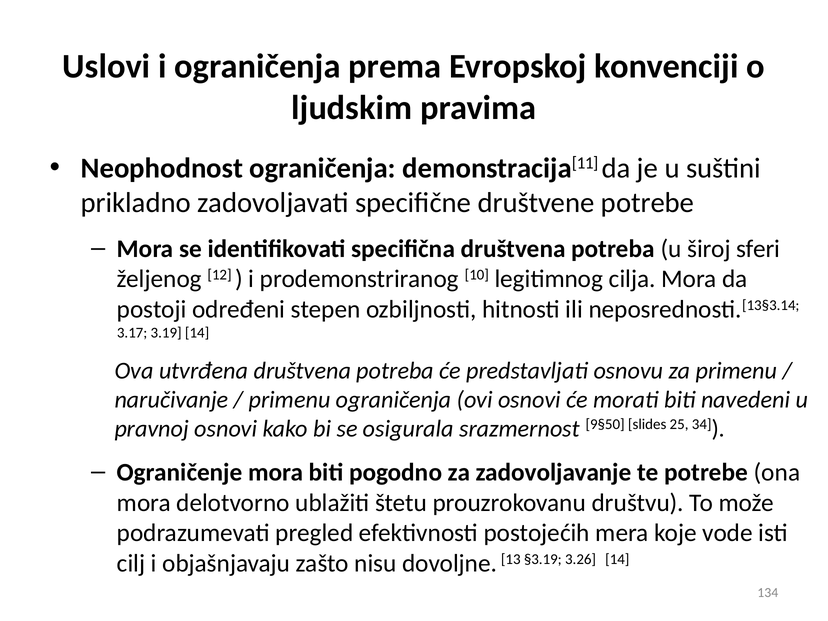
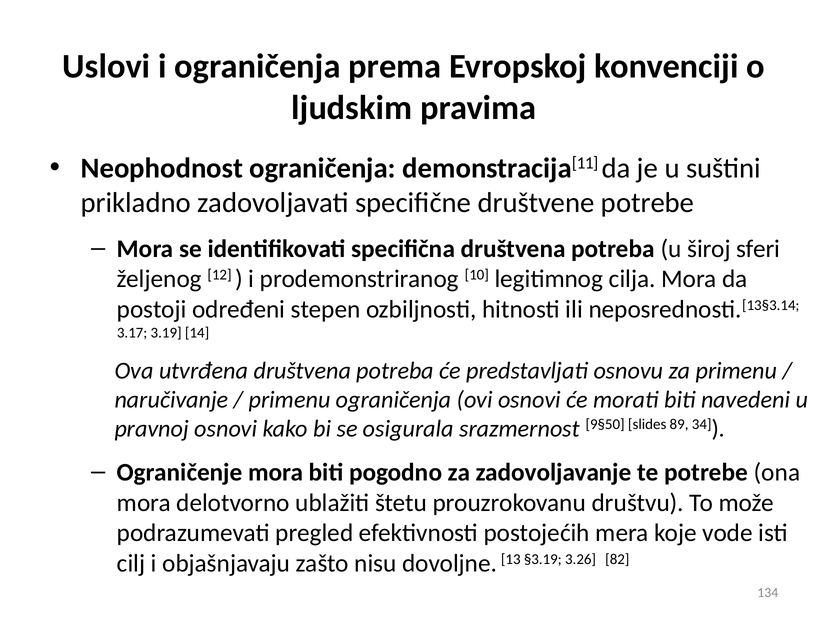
25: 25 -> 89 (679, 424)
3.26 14: 14 -> 82 (617, 559)
